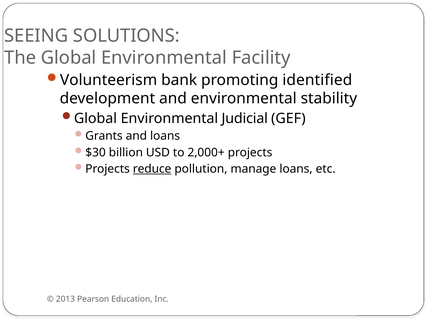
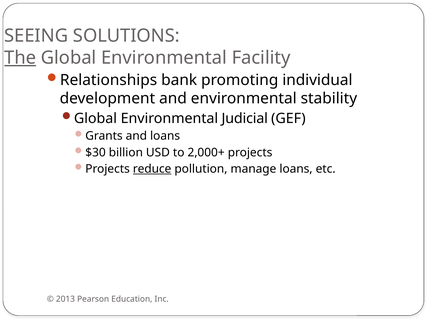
The underline: none -> present (20, 58)
Volunteerism: Volunteerism -> Relationships (109, 80)
identified: identified -> individual (317, 80)
